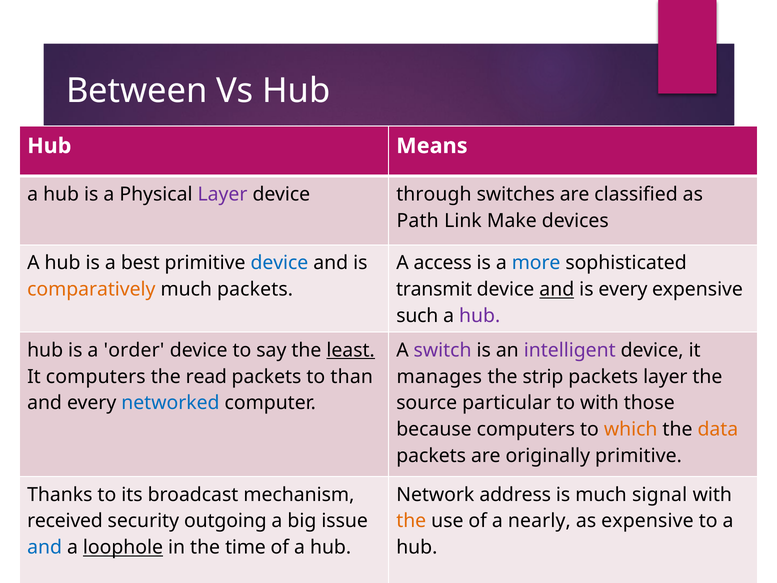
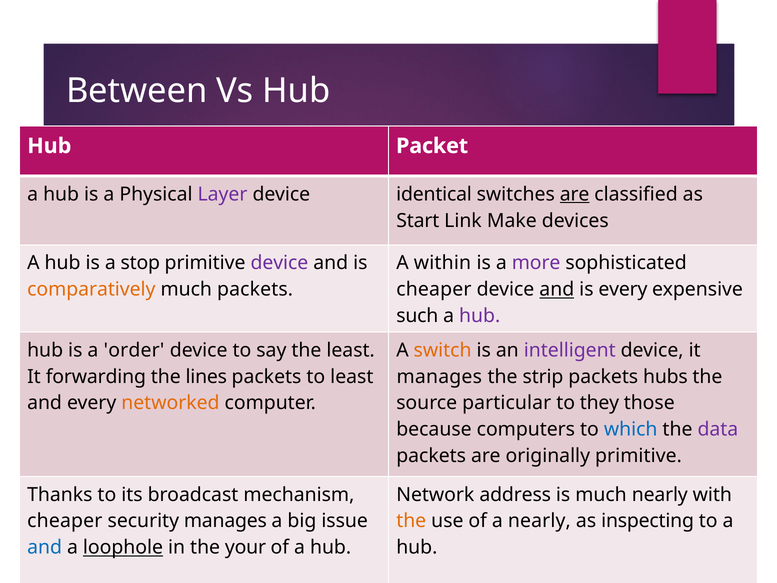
Means: Means -> Packet (432, 146)
through: through -> identical (434, 194)
are underline: none -> present (575, 194)
Path: Path -> Start (418, 221)
best: best -> stop (140, 263)
device colour: blue -> purple (279, 263)
access: access -> within (442, 263)
more colour: blue -> purple (536, 263)
transmit: transmit -> cheaper (434, 289)
least underline: present -> none (351, 350)
switch colour: purple -> orange (443, 350)
It computers: computers -> forwarding (96, 376)
read: read -> lines (206, 376)
to than: than -> least (352, 376)
packets layer: layer -> hubs (665, 376)
networked colour: blue -> orange (170, 403)
to with: with -> they (599, 403)
which colour: orange -> blue (631, 429)
data colour: orange -> purple (718, 429)
much signal: signal -> nearly (660, 494)
received: received -> cheaper (65, 521)
security outgoing: outgoing -> manages (225, 521)
as expensive: expensive -> inspecting (648, 521)
time: time -> your (245, 547)
